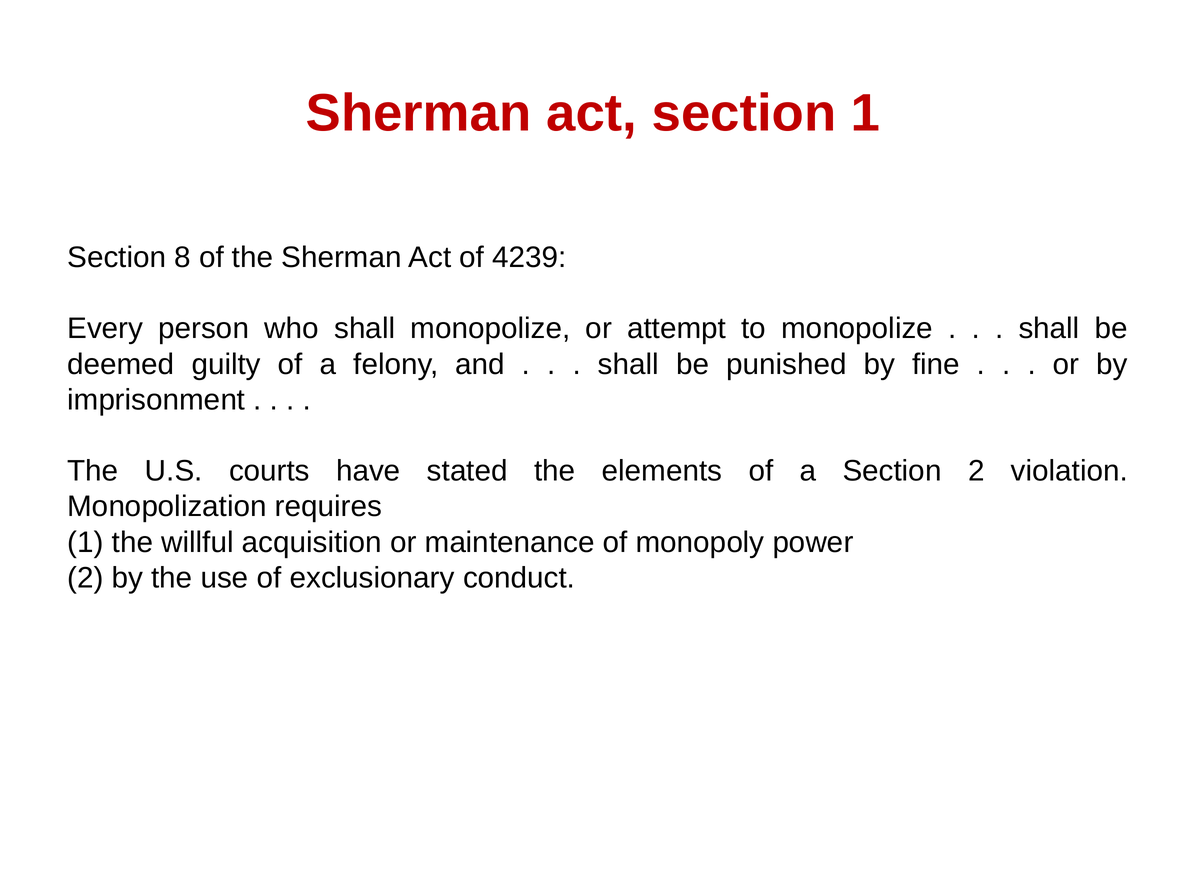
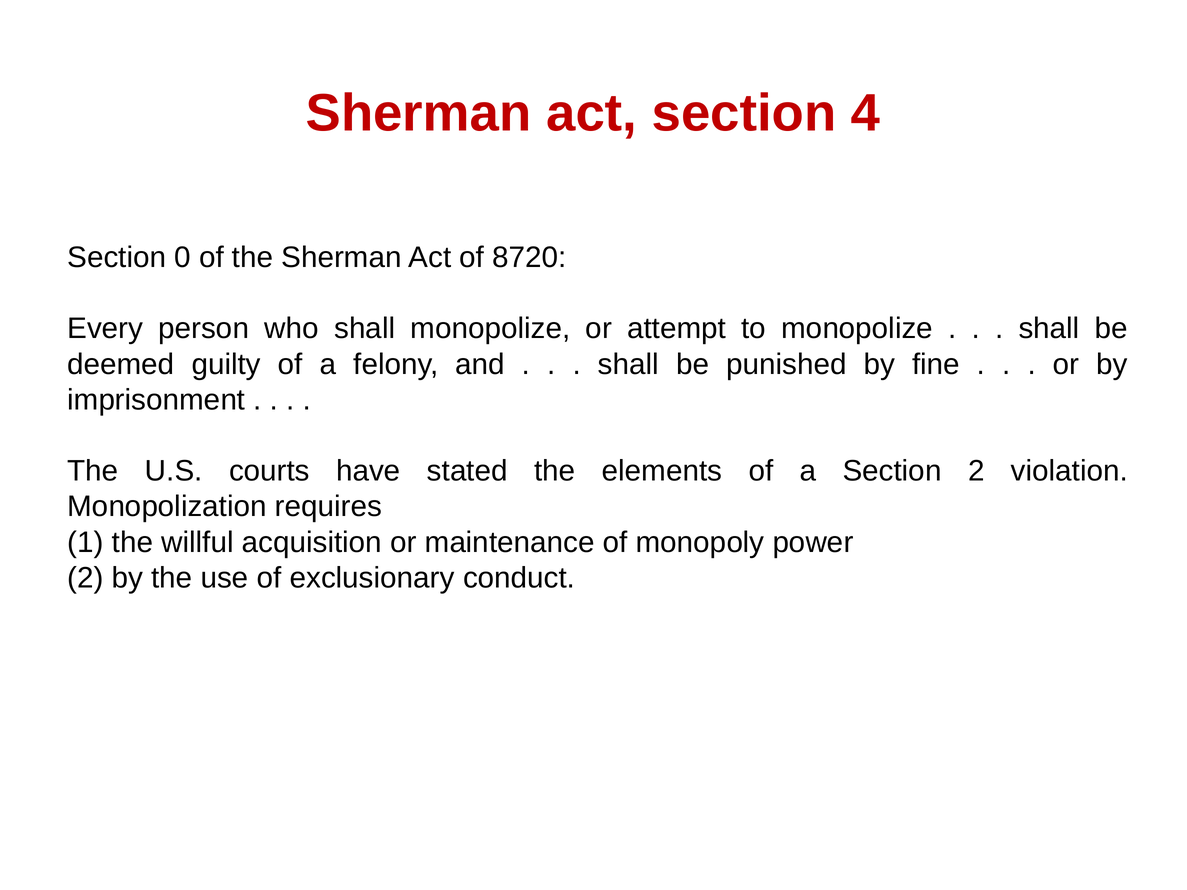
section 1: 1 -> 4 (866, 114)
8: 8 -> 0 (183, 258)
4239: 4239 -> 8720 (529, 258)
